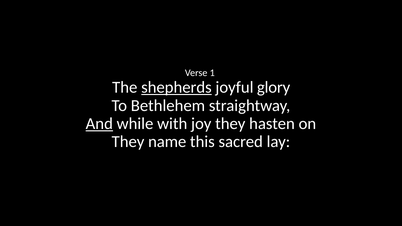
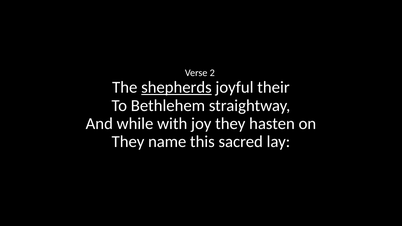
1: 1 -> 2 (212, 73)
glory: glory -> their (273, 87)
And underline: present -> none (99, 124)
